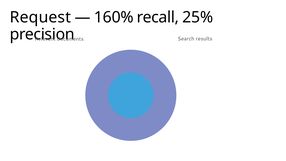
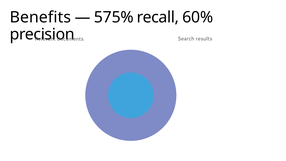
Request: Request -> Benefits (40, 17)
160%: 160% -> 575% (114, 17)
25%: 25% -> 60% (198, 17)
